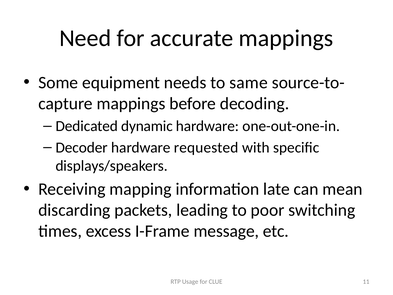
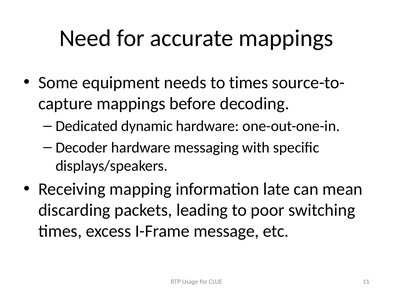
to same: same -> times (249, 82)
requested: requested -> messaging (206, 147)
